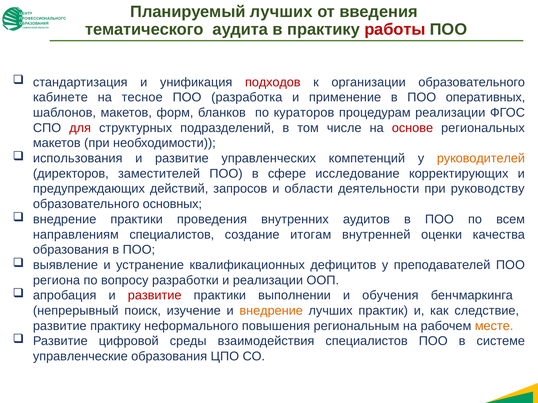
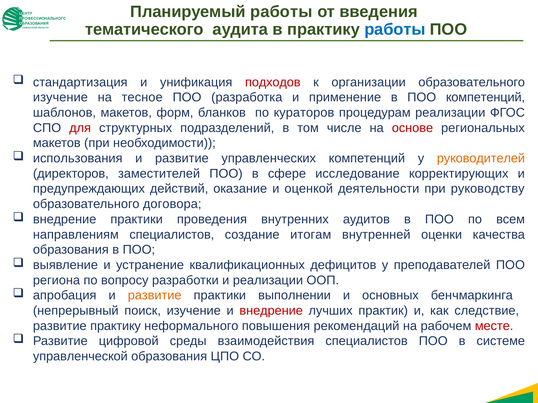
Планируемый лучших: лучших -> работы (281, 12)
работы colour: red -> blue (395, 29)
кабинете: кабинете -> изучение (60, 98)
ПОО оперативных: оперативных -> компетенций (485, 98)
запросов: запросов -> оказание (240, 189)
области: области -> оценкой (309, 189)
основных: основных -> договора (172, 204)
развитие colour: red -> orange (155, 296)
обучения: обучения -> основных (390, 296)
внедрение colour: orange -> red (271, 311)
региональным: региональным -> рекомендаций (357, 326)
месте colour: orange -> red (494, 326)
управленческие: управленческие -> управленческой (80, 357)
